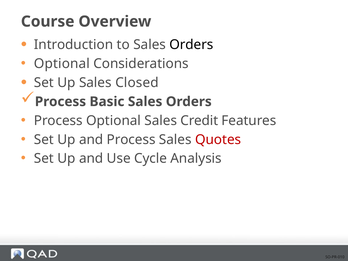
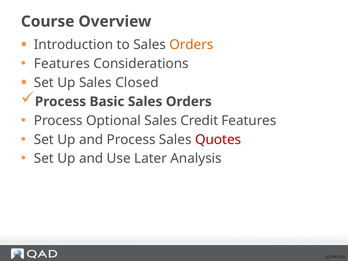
Orders colour: black -> orange (191, 45)
Optional: Optional -> Features (62, 64)
Cycle: Cycle -> Later (151, 159)
